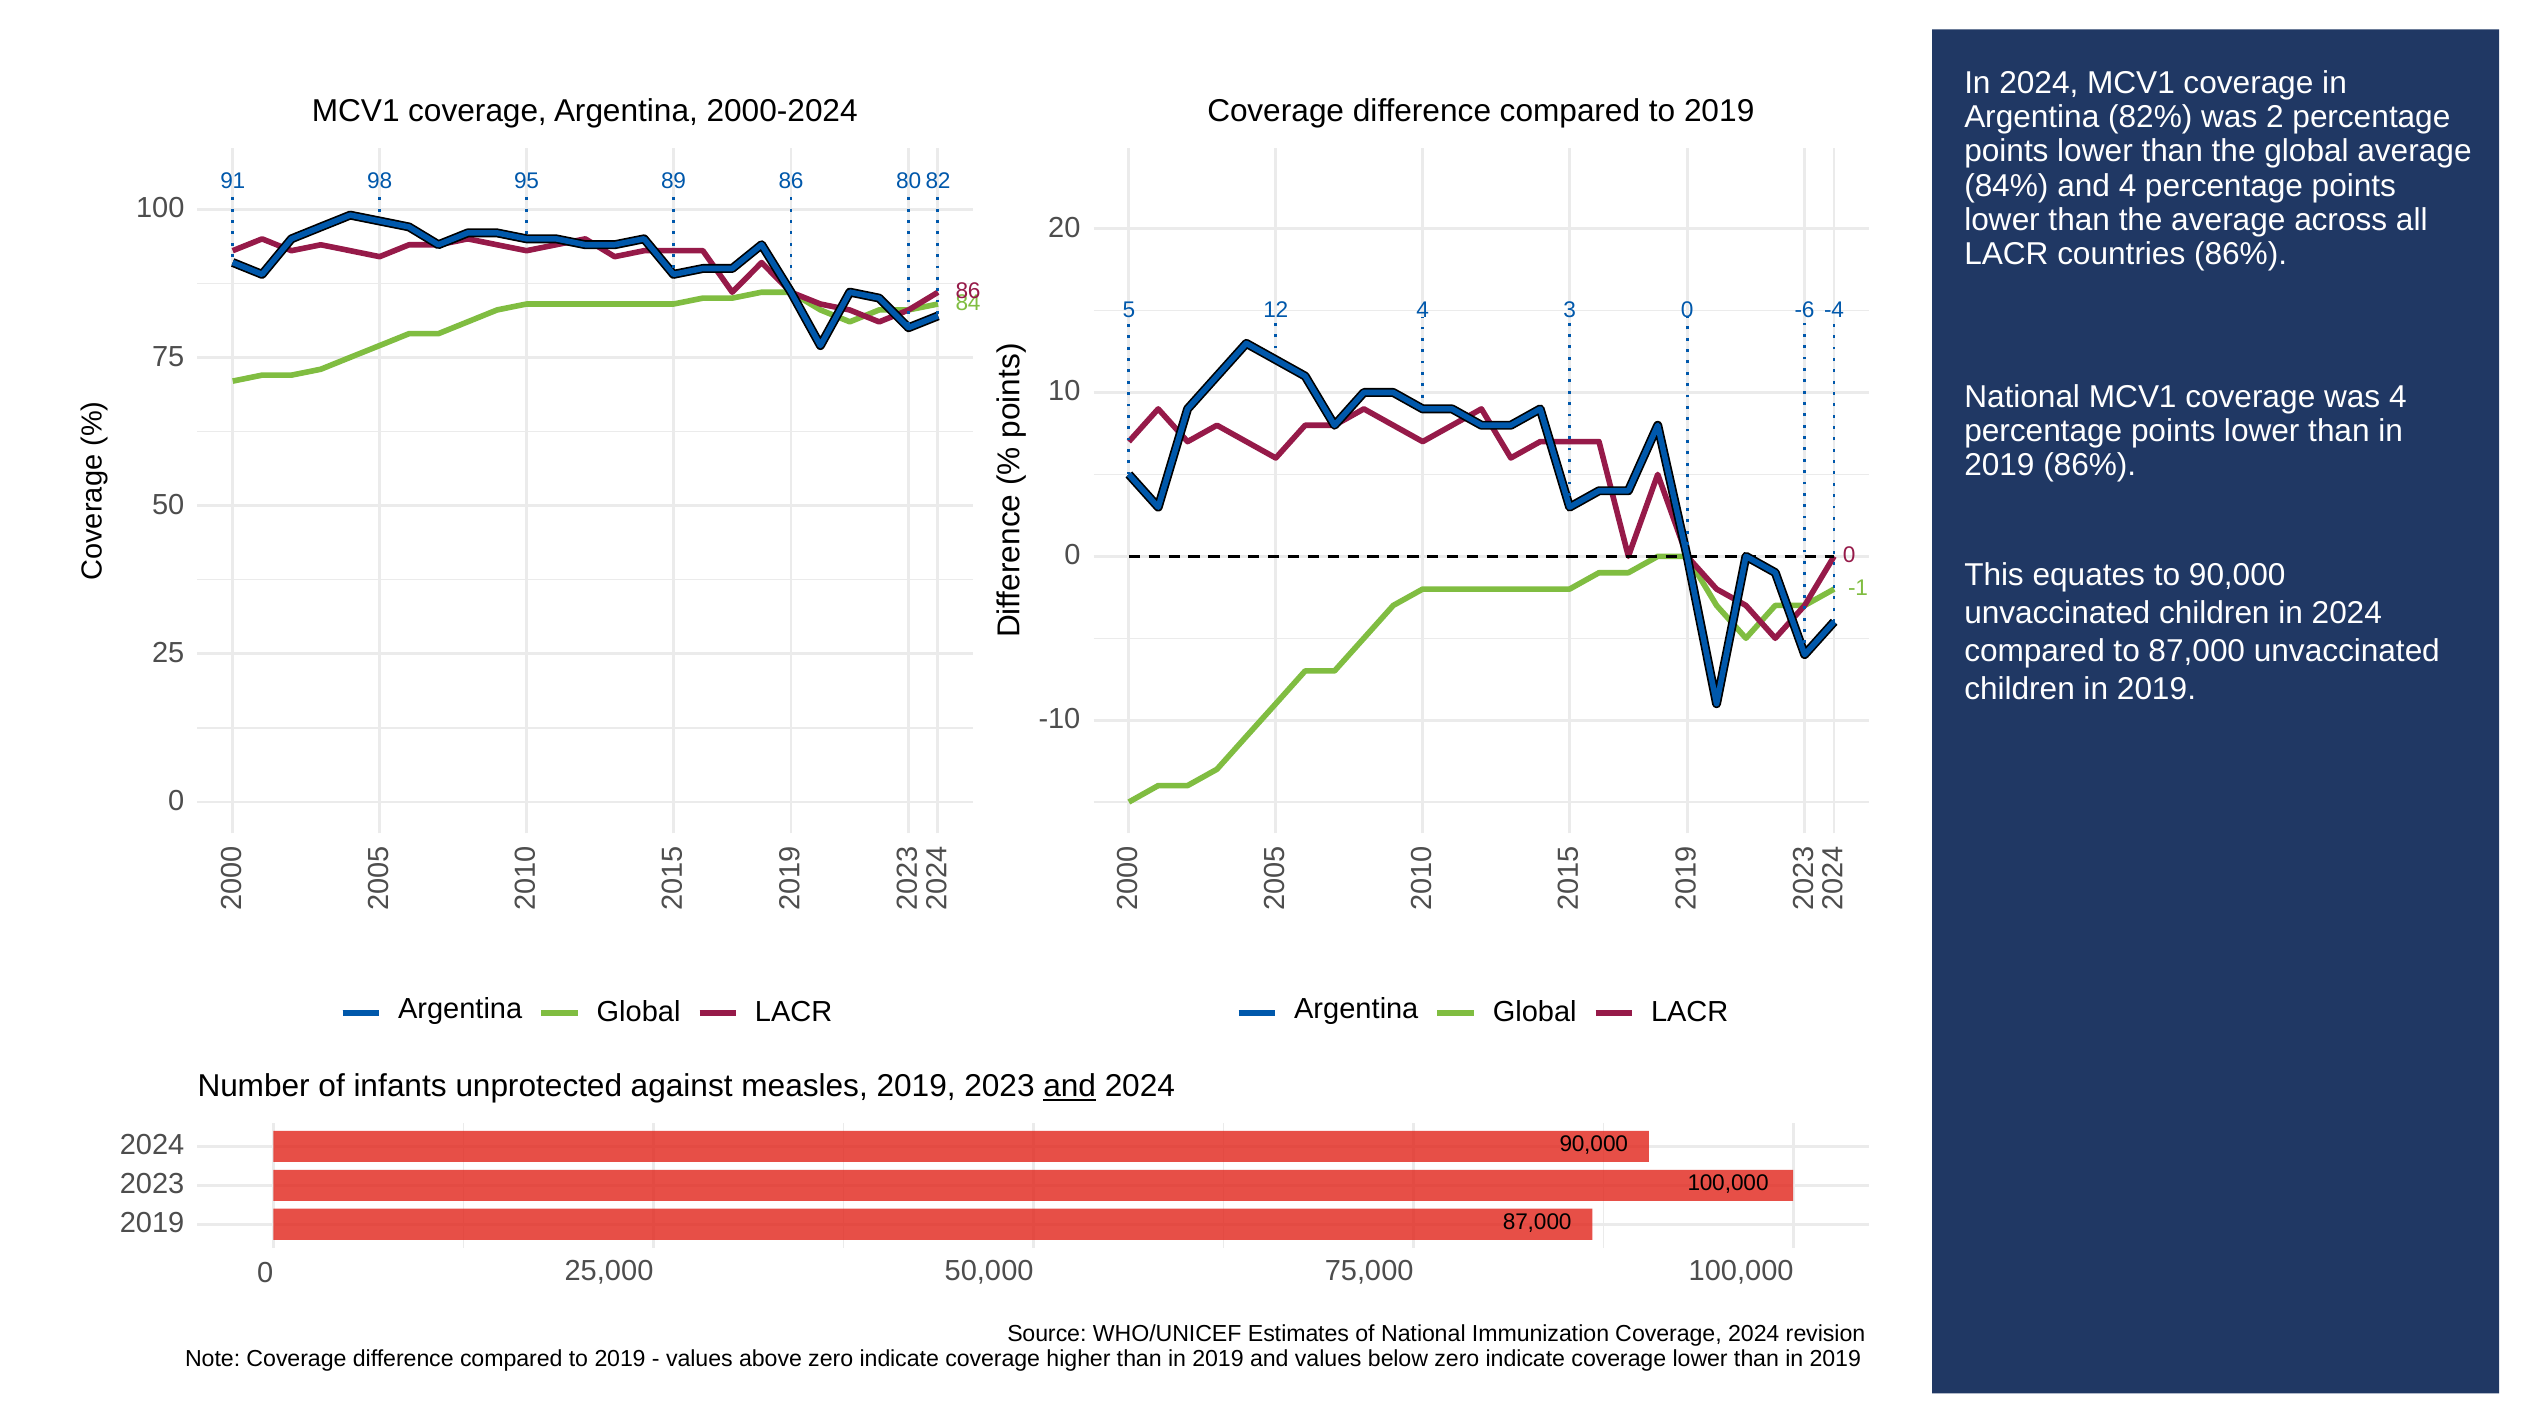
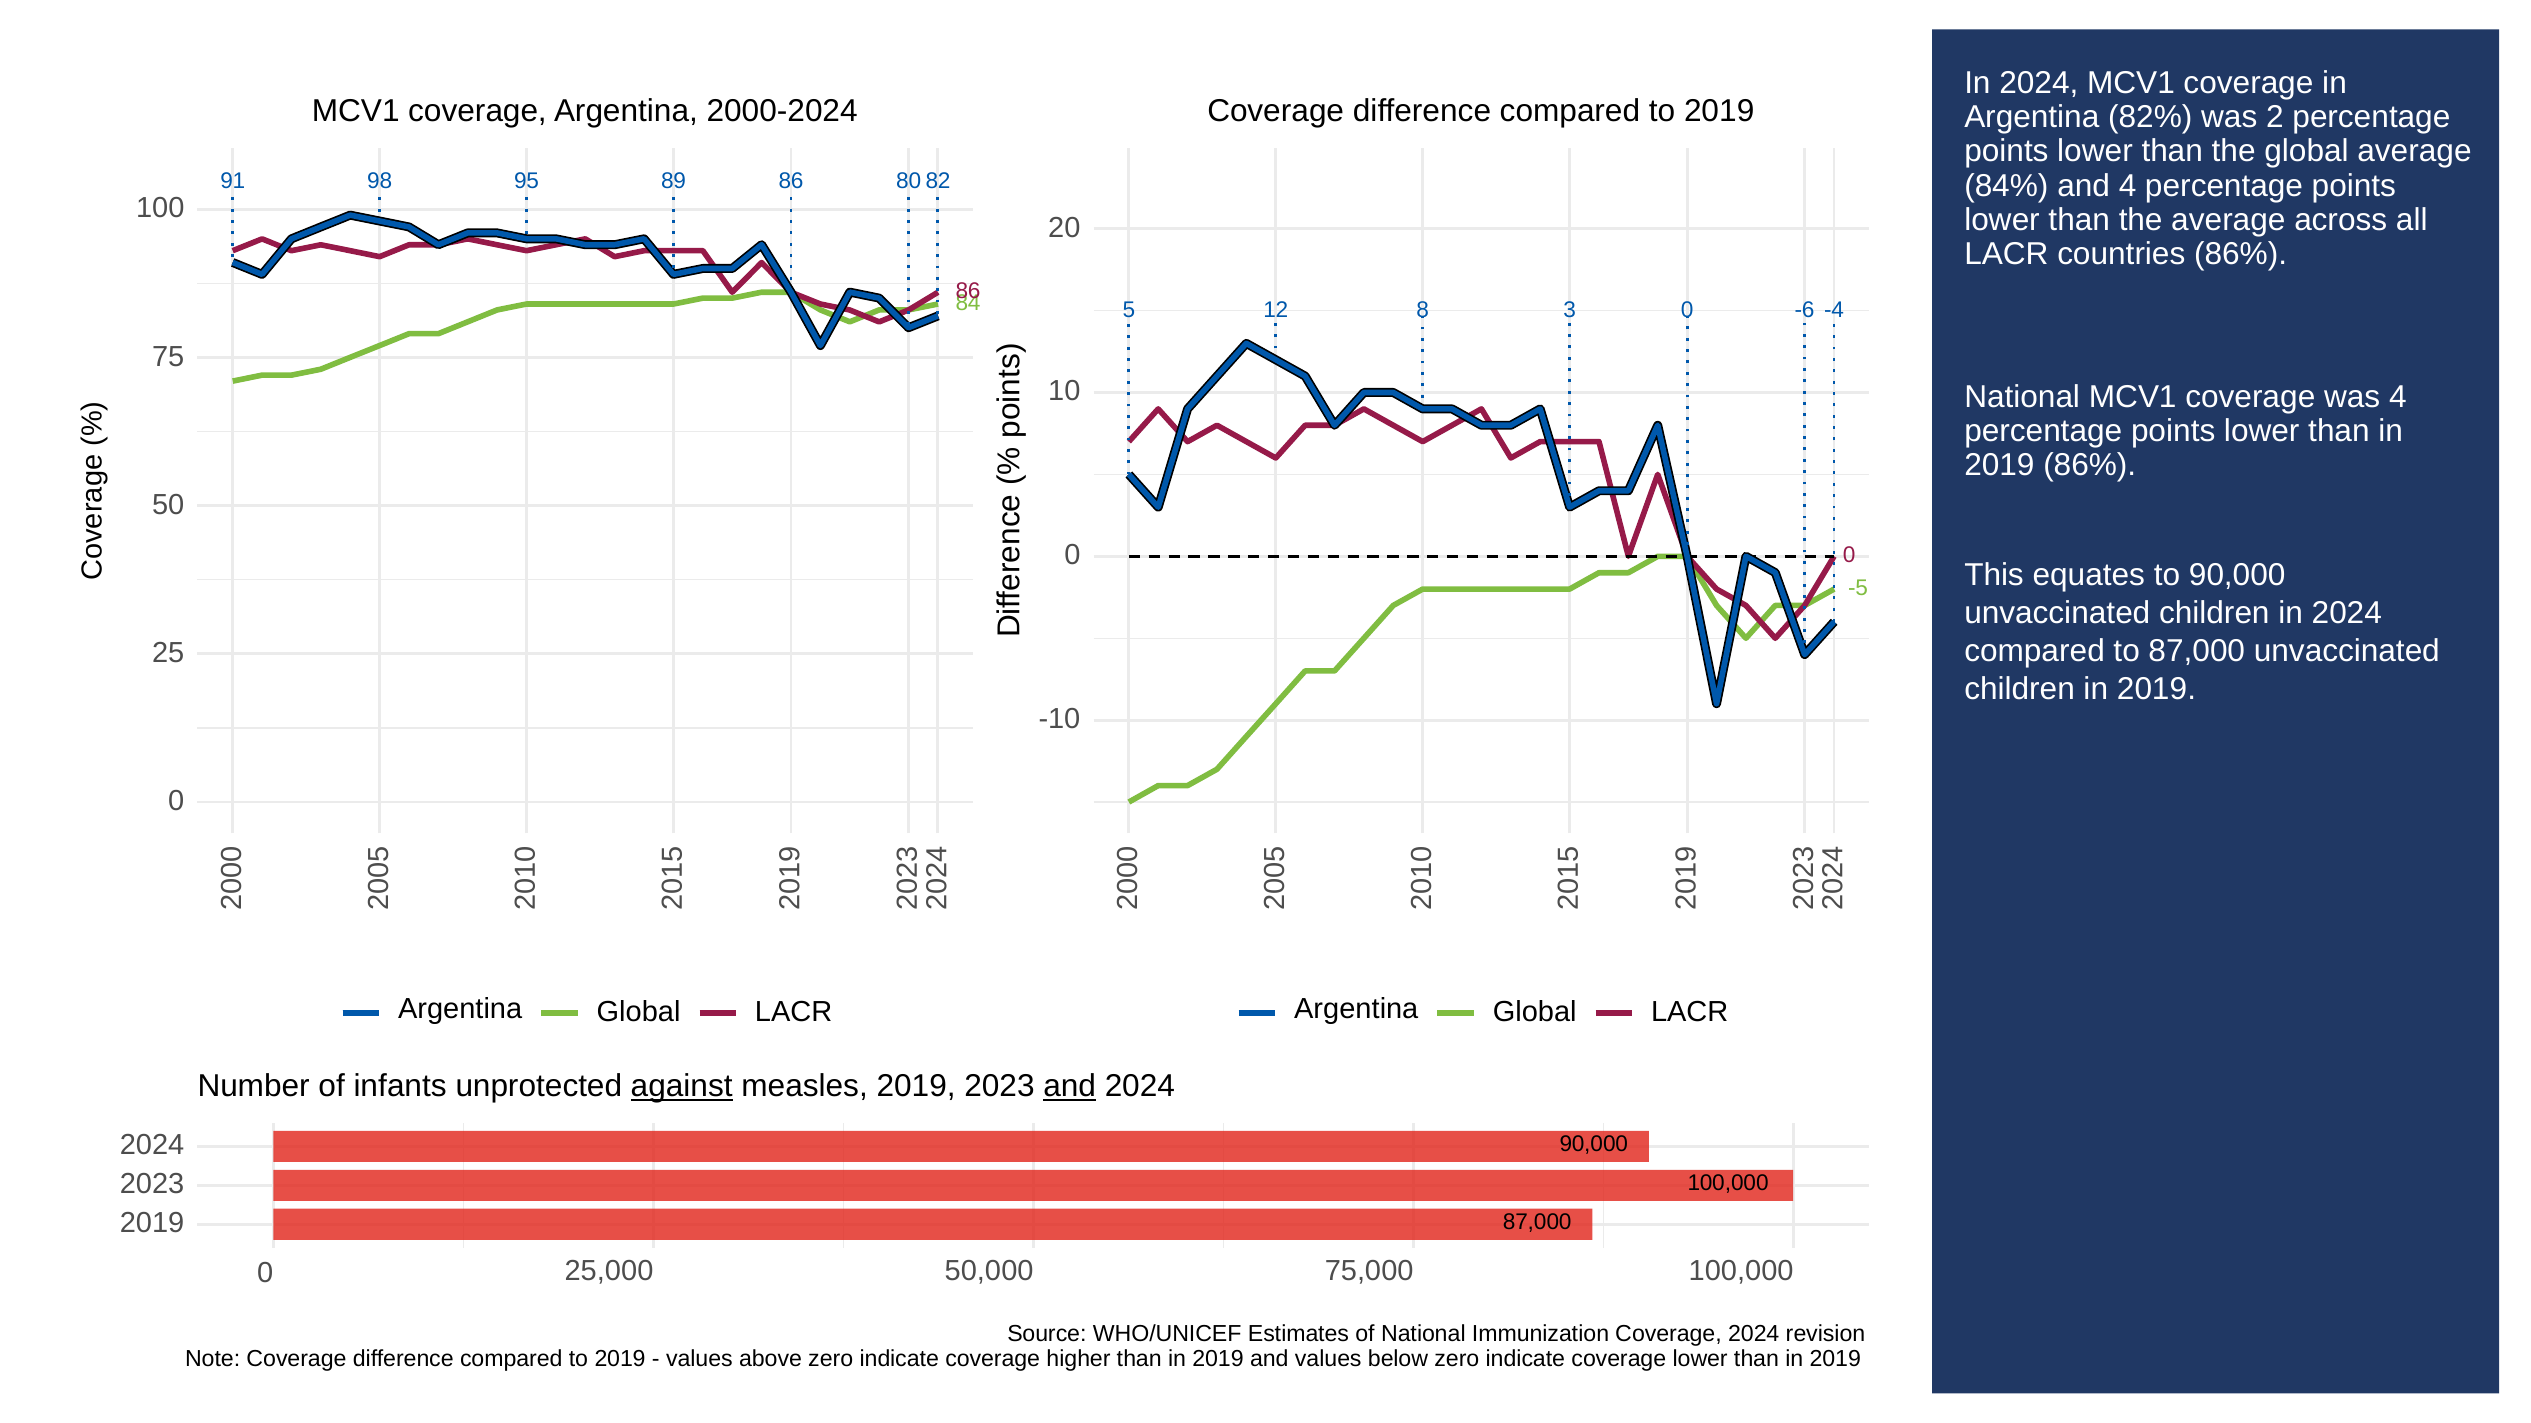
12 4: 4 -> 8 (1423, 310)
-1: -1 -> -5 (1858, 589)
against underline: none -> present (682, 1087)
